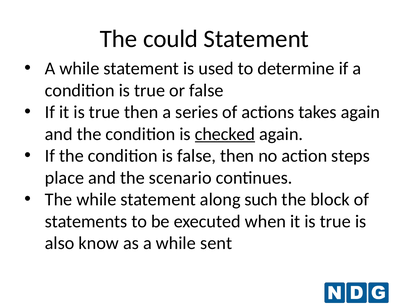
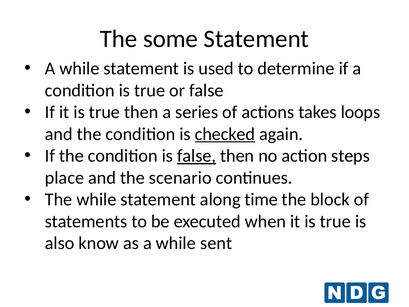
could: could -> some (171, 39)
takes again: again -> loops (360, 112)
false underline: none -> present (197, 156)
such: such -> time (261, 199)
